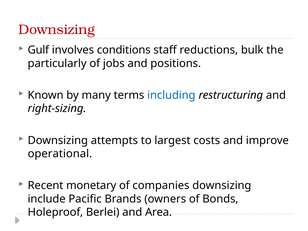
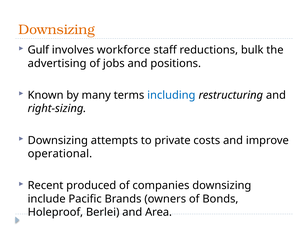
Downsizing colour: red -> orange (57, 30)
conditions: conditions -> workforce (124, 50)
particularly: particularly -> advertising (57, 63)
largest: largest -> private (173, 140)
monetary: monetary -> produced (91, 186)
